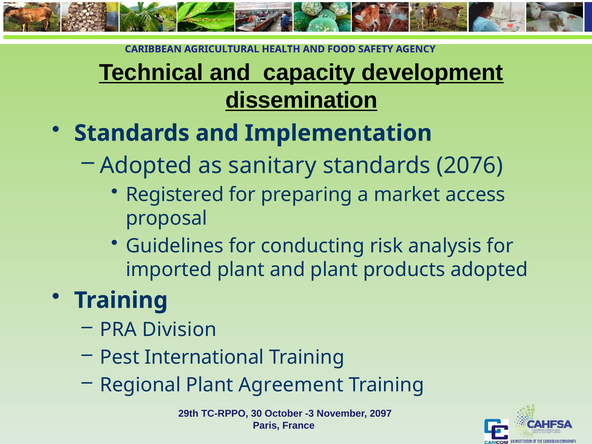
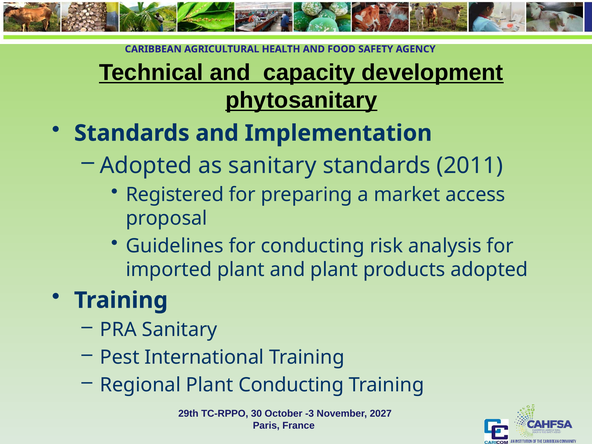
dissemination: dissemination -> phytosanitary (301, 100)
2076: 2076 -> 2011 (470, 165)
PRA Division: Division -> Sanitary (180, 330)
Plant Agreement: Agreement -> Conducting (291, 385)
2097: 2097 -> 2027 (381, 414)
